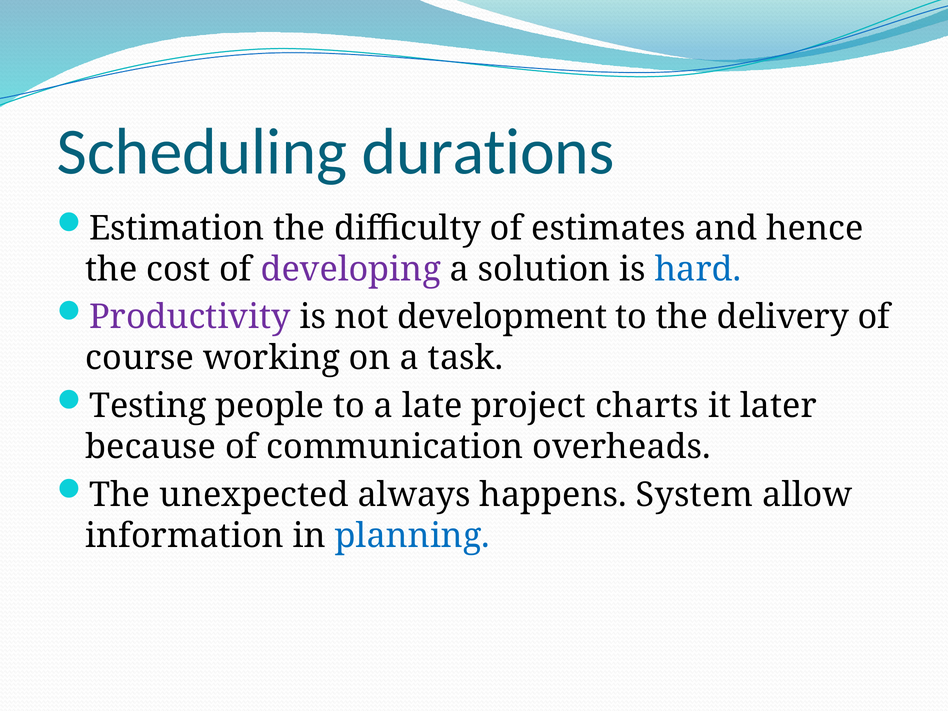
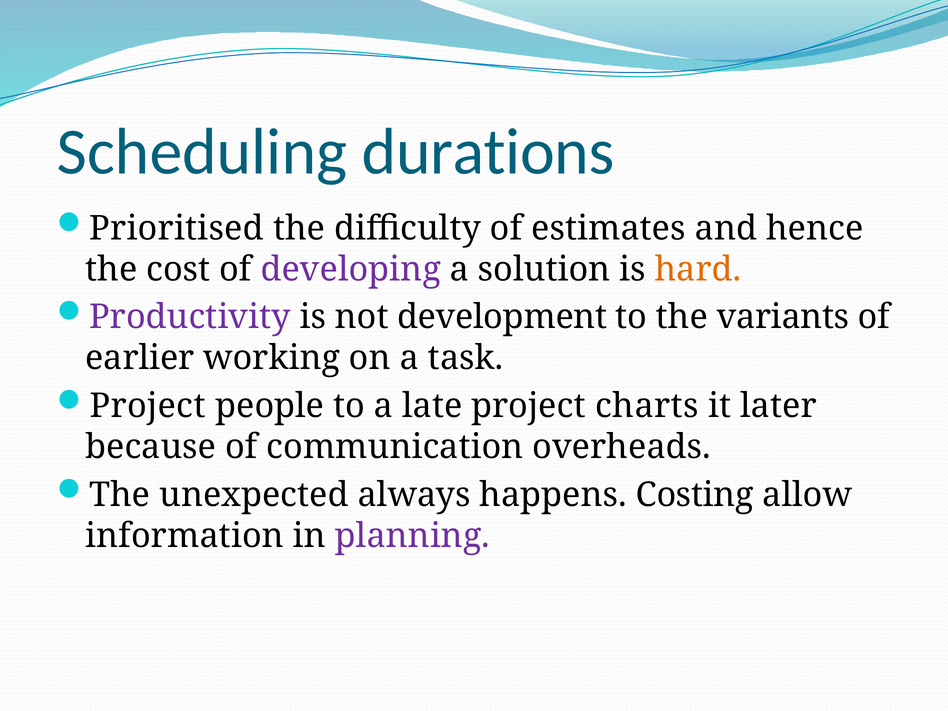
Estimation: Estimation -> Prioritised (177, 228)
hard colour: blue -> orange (698, 269)
delivery: delivery -> variants (783, 317)
course: course -> earlier (140, 358)
Testing: Testing -> Project (148, 406)
System: System -> Costing (695, 495)
planning colour: blue -> purple (412, 536)
